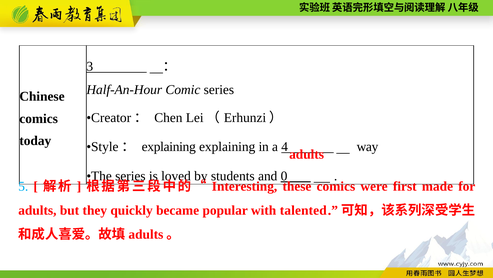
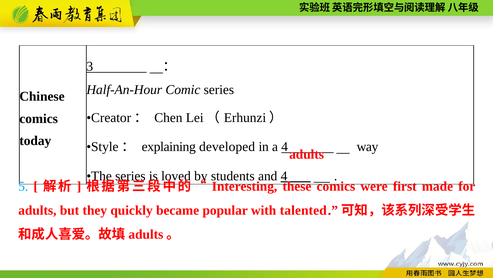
explaining explaining: explaining -> developed (227, 146)
and 0: 0 -> 4 (284, 176)
